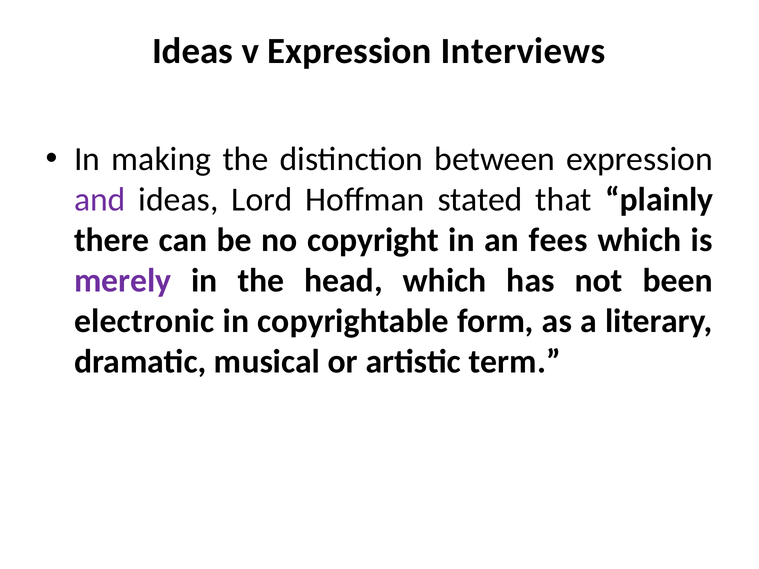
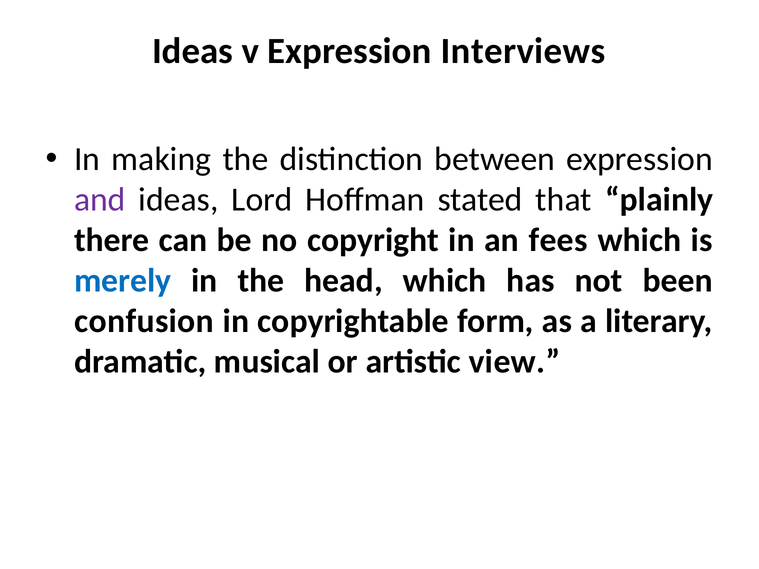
merely colour: purple -> blue (123, 281)
electronic: electronic -> confusion (144, 321)
term: term -> view (515, 362)
